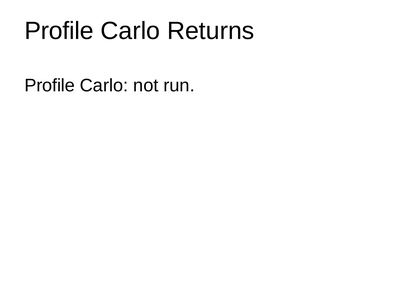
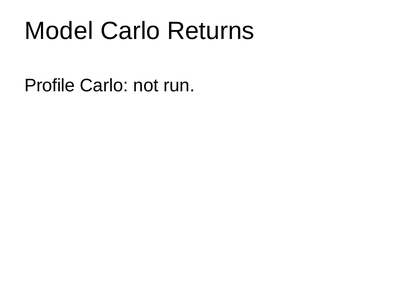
Profile: Profile -> Model (59, 31)
